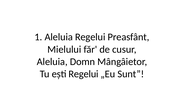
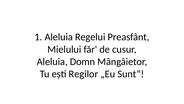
ești Regelui: Regelui -> Regilor (83, 74)
